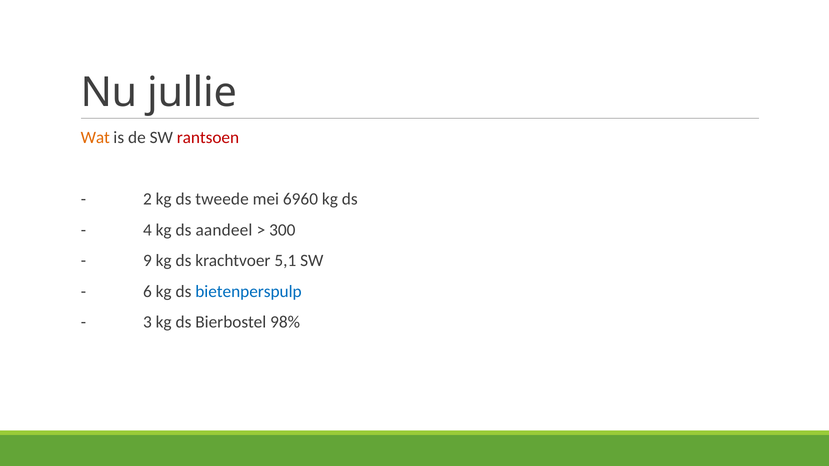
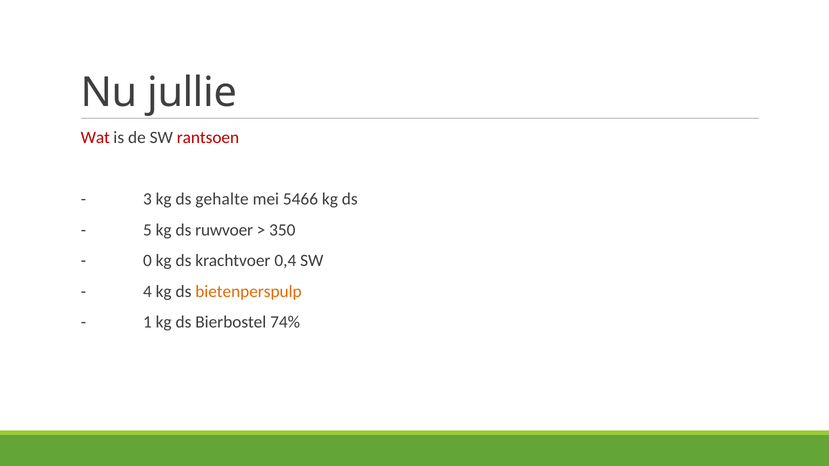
Wat colour: orange -> red (95, 138)
2: 2 -> 3 (147, 199)
tweede: tweede -> gehalte (222, 199)
6960: 6960 -> 5466 (300, 199)
4: 4 -> 5 (147, 230)
aandeel: aandeel -> ruwvoer (224, 230)
300: 300 -> 350 (282, 230)
9: 9 -> 0 (147, 261)
5,1: 5,1 -> 0,4 (285, 261)
6: 6 -> 4 (147, 292)
bietenperspulp colour: blue -> orange (248, 292)
3: 3 -> 1 (147, 322)
98%: 98% -> 74% (285, 322)
